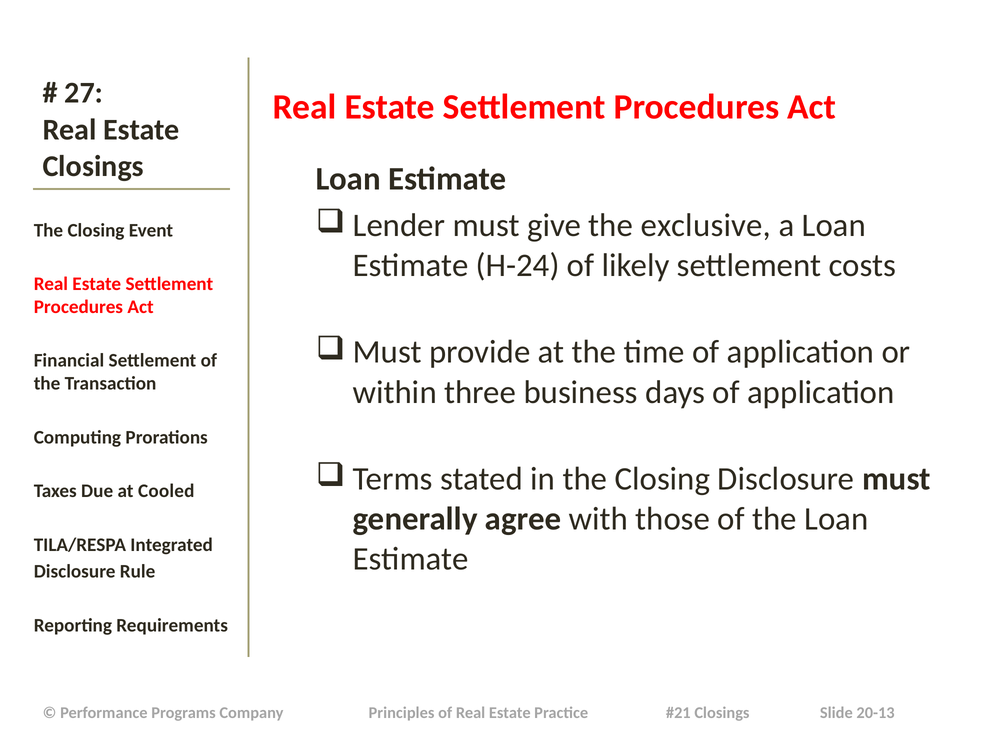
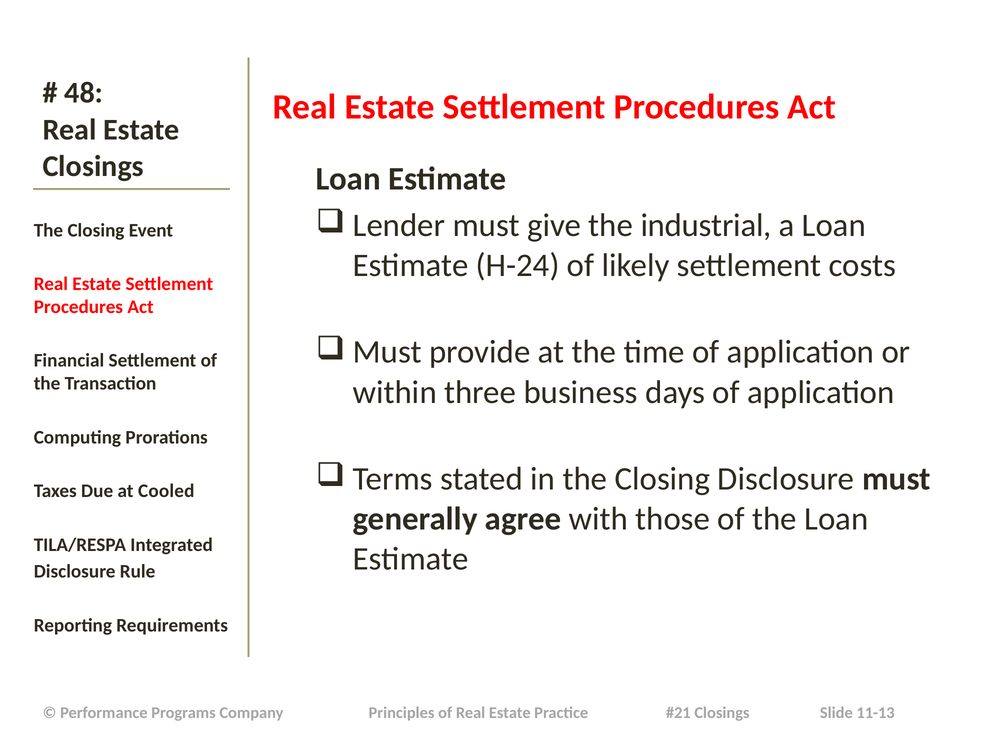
27: 27 -> 48 (84, 93)
exclusive: exclusive -> industrial (706, 225)
20-13: 20-13 -> 11-13 (876, 714)
